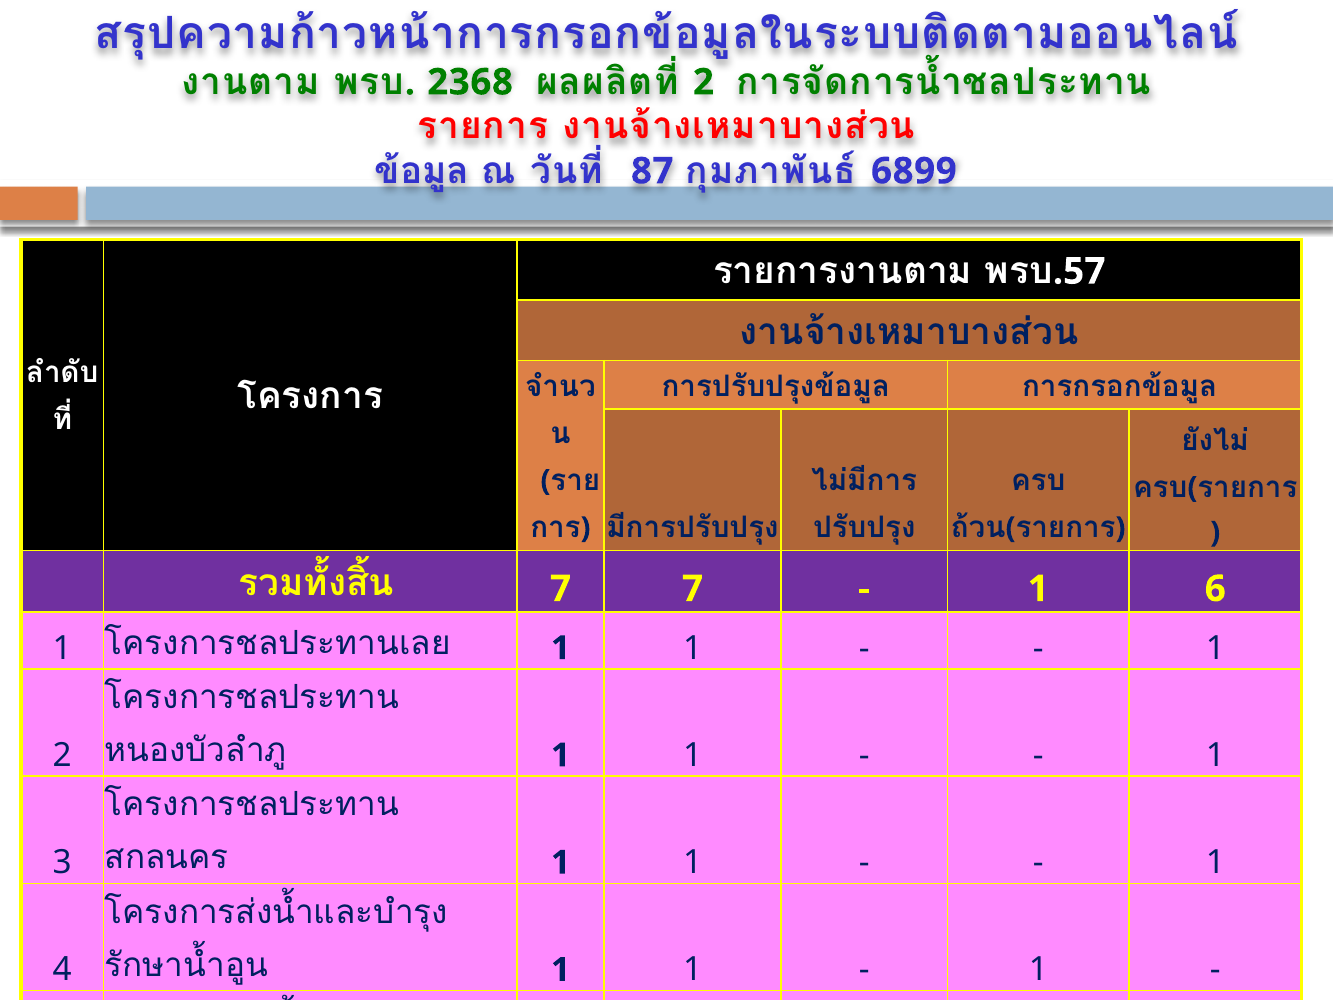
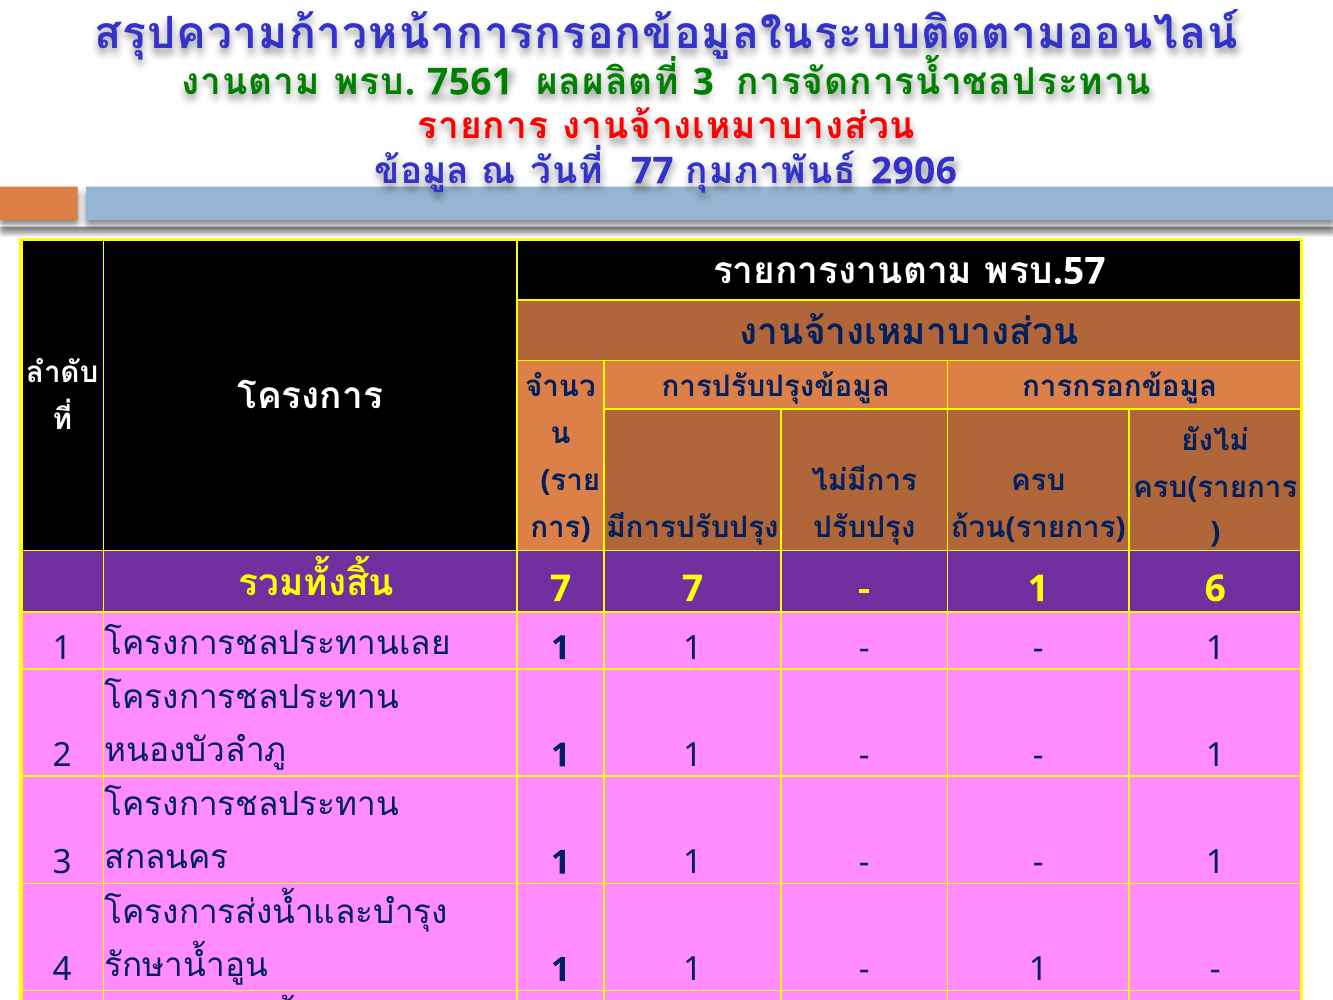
2368: 2368 -> 7561 (470, 82)
2: 2 -> 3 (703, 82)
87: 87 -> 77 (652, 171)
6899: 6899 -> 2906 (914, 171)
